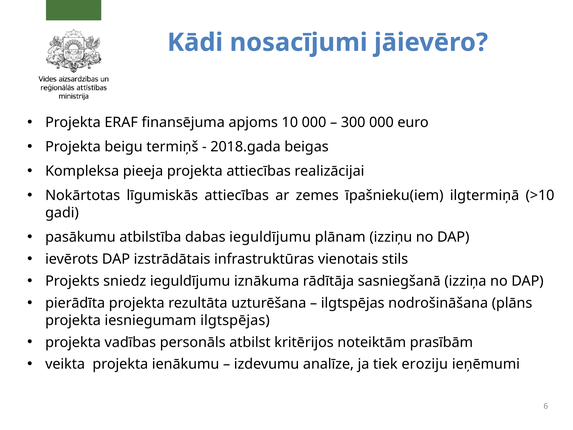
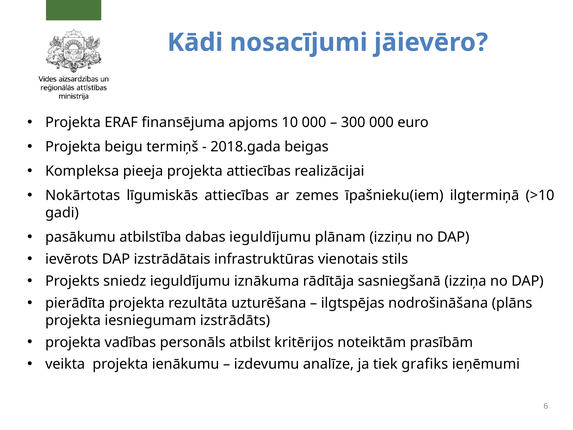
iesniegumam ilgtspējas: ilgtspējas -> izstrādāts (235, 320)
eroziju: eroziju -> grafiks (425, 364)
